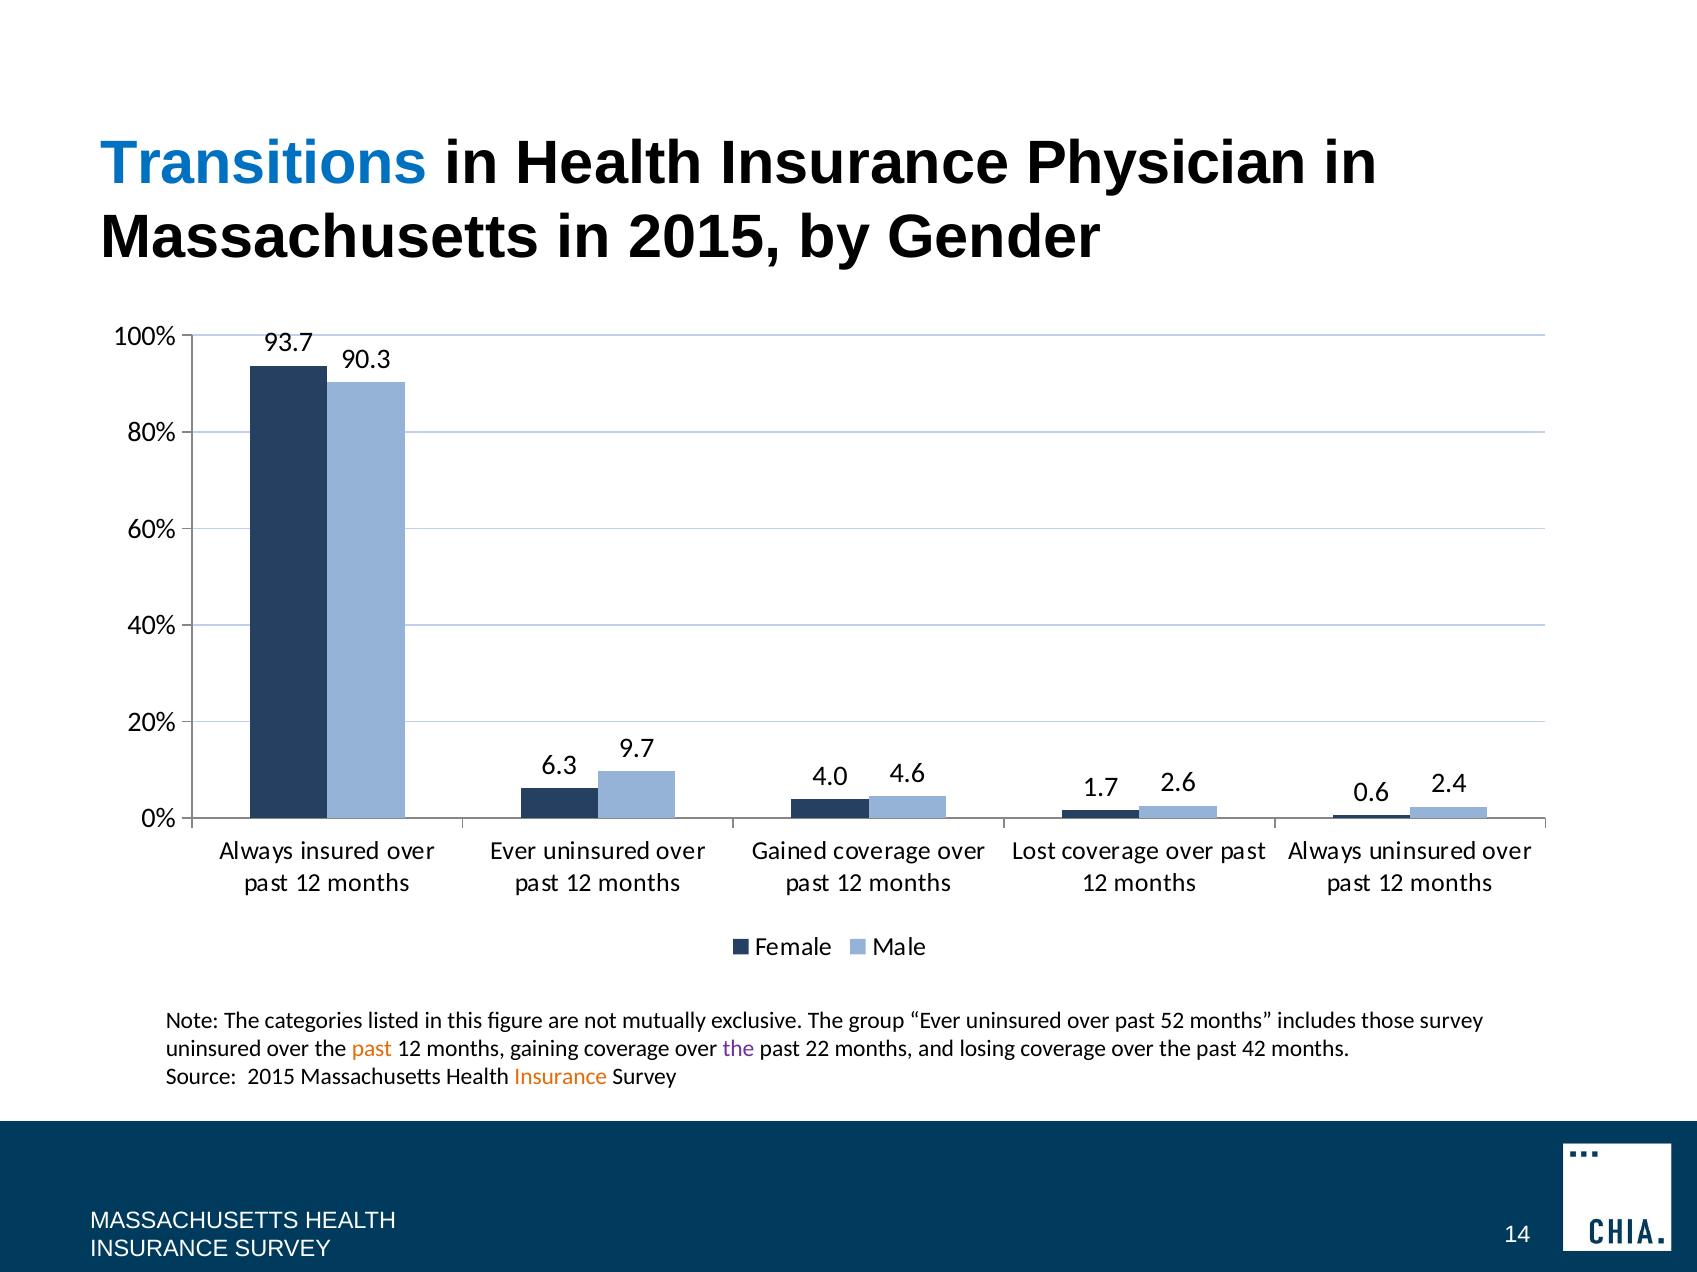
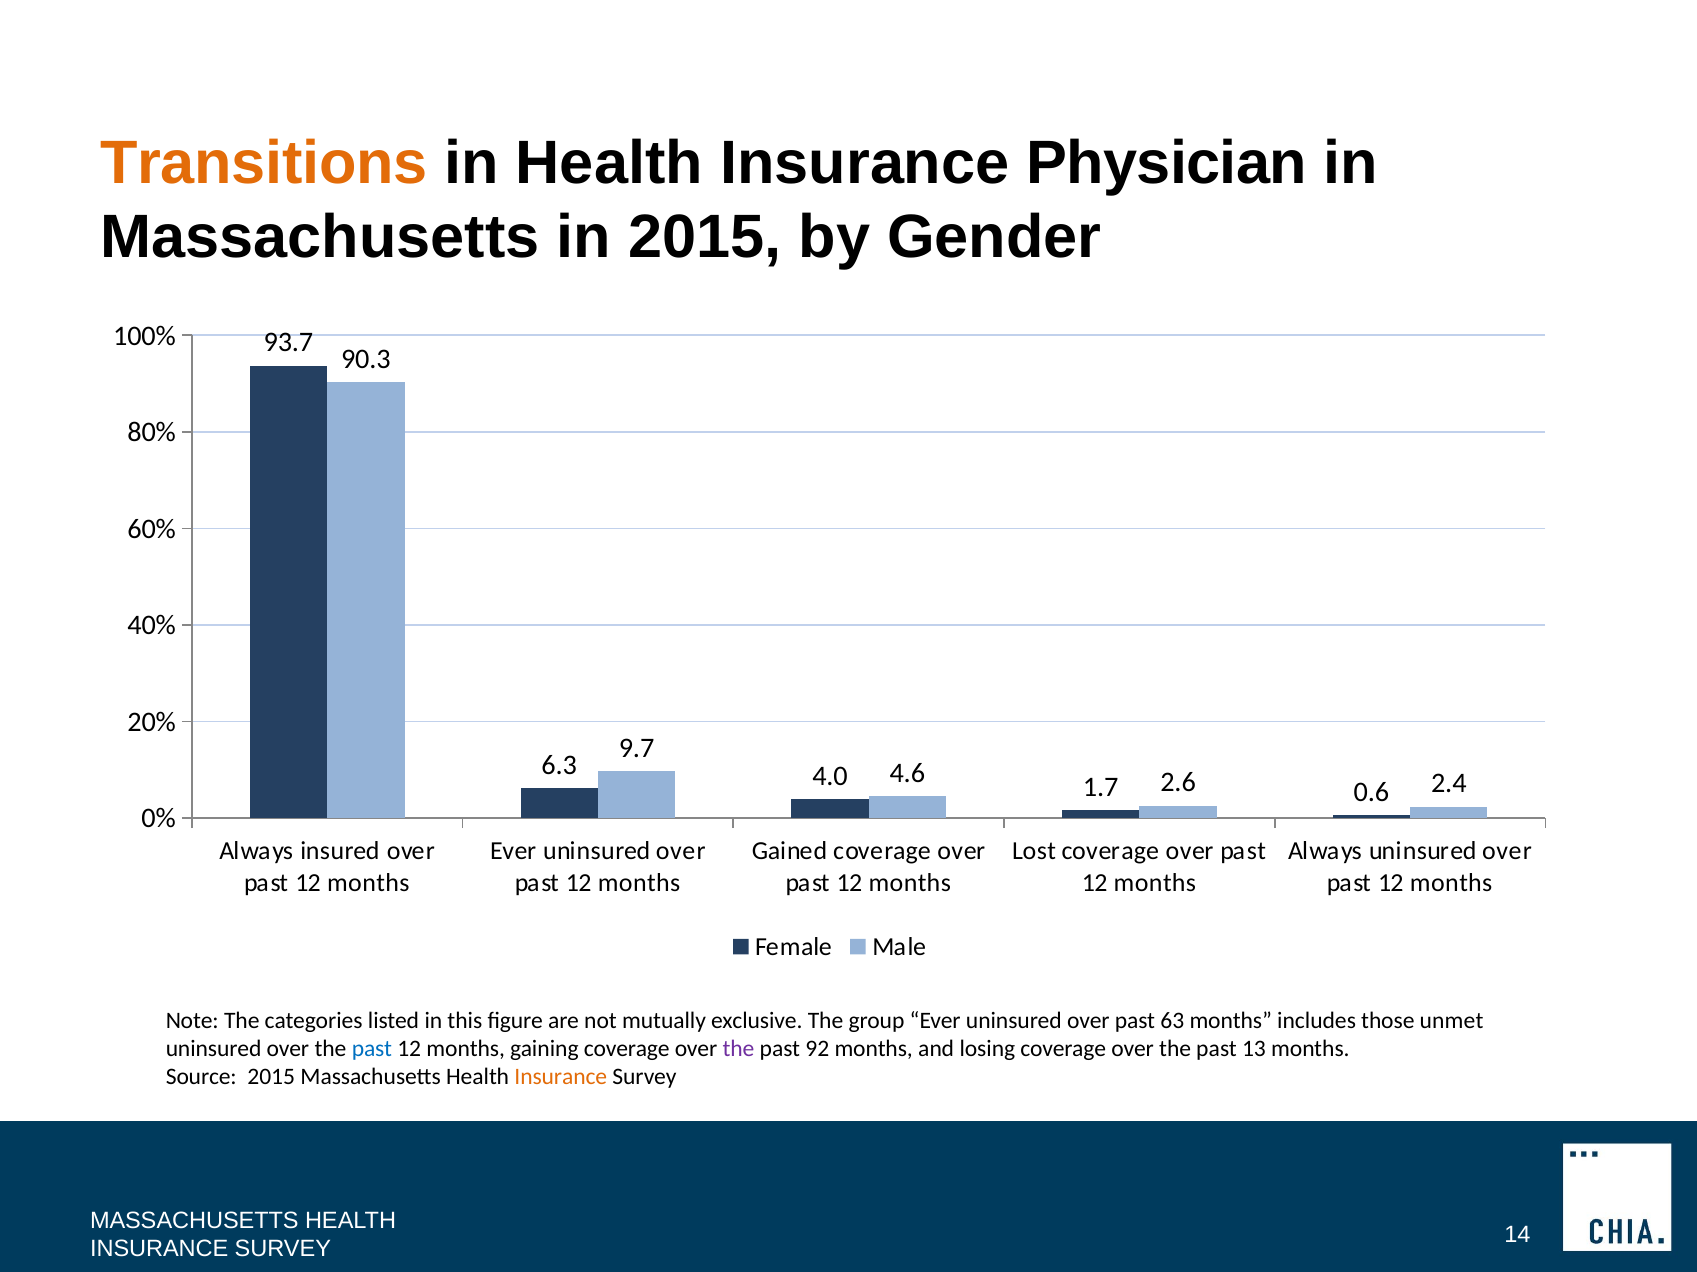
Transitions colour: blue -> orange (264, 164)
52: 52 -> 63 (1172, 1021)
those survey: survey -> unmet (1452, 1021)
past colour: orange -> blue (372, 1049)
22: 22 -> 92 (817, 1049)
42: 42 -> 13 (1254, 1049)
